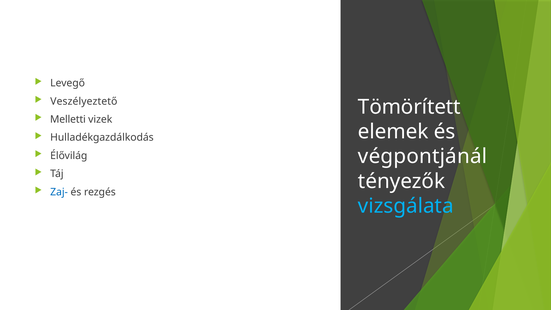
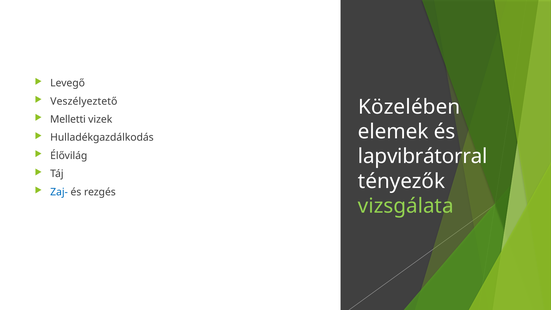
Tömörített: Tömörített -> Közelében (409, 107)
végpontjánál: végpontjánál -> lapvibrátorral (423, 156)
vizsgálata colour: light blue -> light green (406, 206)
